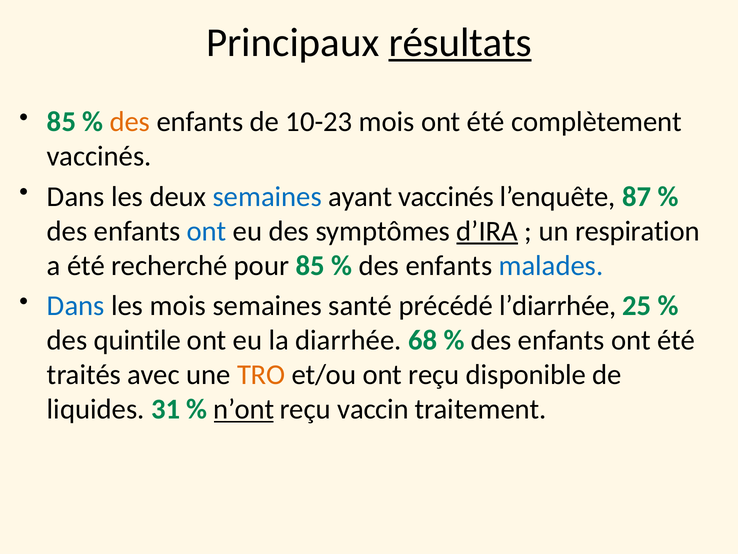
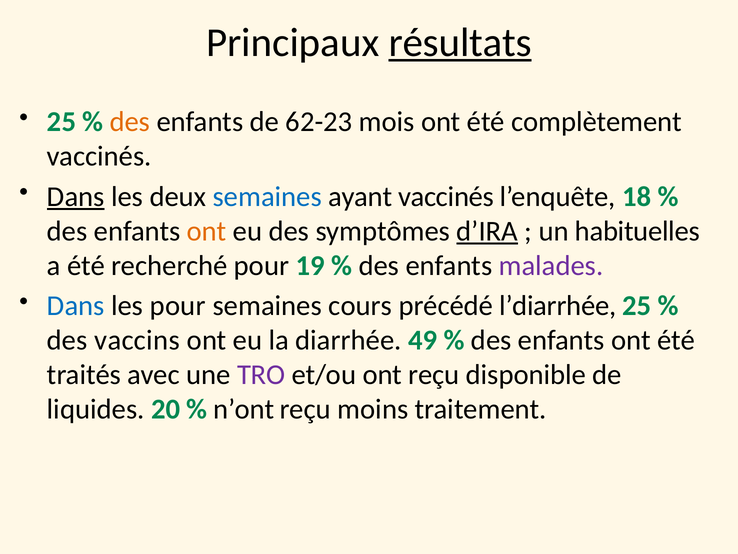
85: 85 -> 25 (62, 122)
10-23: 10-23 -> 62-23 (319, 122)
Dans underline: none -> present (76, 196)
87: 87 -> 18 (637, 196)
ont colour: blue -> orange (207, 231)
respiration: respiration -> habituelles (637, 231)
pour 85: 85 -> 19 (310, 265)
malades colour: blue -> purple (551, 265)
les mois: mois -> pour (178, 306)
santé: santé -> cours (360, 306)
quintile: quintile -> vaccins (137, 340)
68: 68 -> 49 (423, 340)
TRO colour: orange -> purple (261, 375)
31: 31 -> 20 (166, 409)
n’ont underline: present -> none (244, 409)
vaccin: vaccin -> moins (373, 409)
